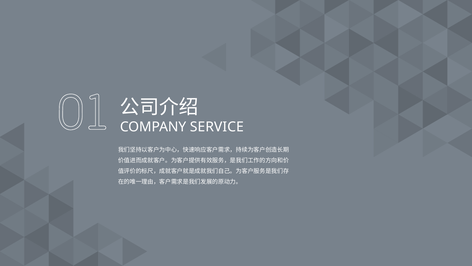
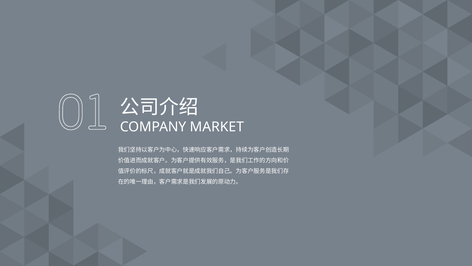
SERVICE: SERVICE -> MARKET (217, 127)
